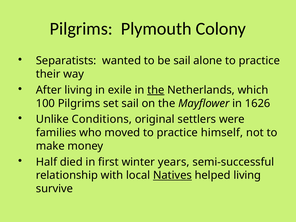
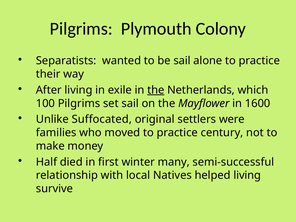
1626: 1626 -> 1600 (258, 103)
Conditions: Conditions -> Suffocated (102, 119)
himself: himself -> century (222, 133)
years: years -> many (174, 162)
Natives underline: present -> none (172, 175)
